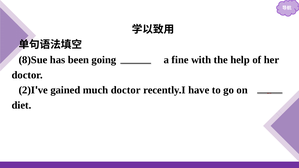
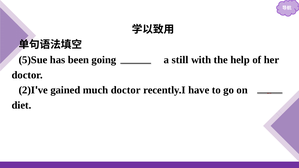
8)Sue: 8)Sue -> 5)Sue (33, 60)
fine: fine -> still (180, 60)
